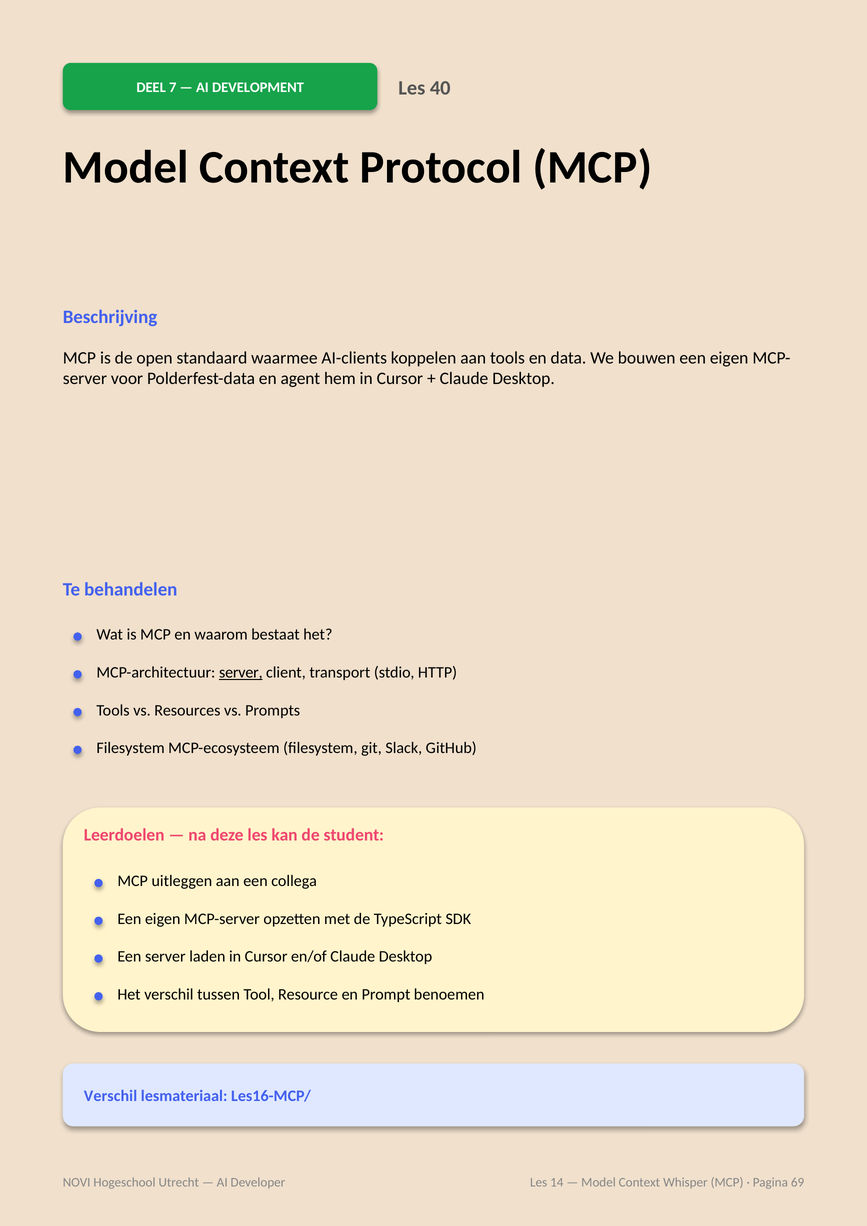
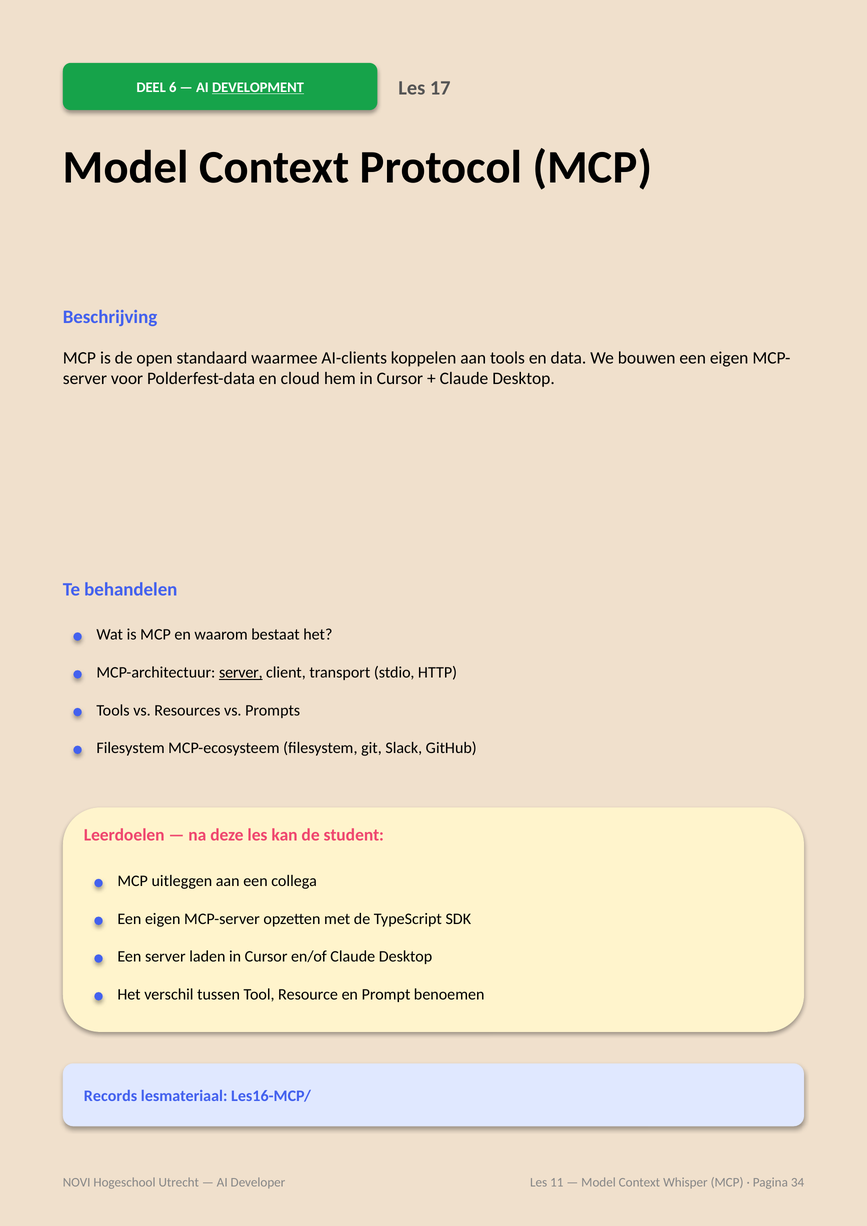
7: 7 -> 6 (173, 87)
DEVELOPMENT underline: none -> present (258, 87)
40: 40 -> 17 (440, 88)
agent: agent -> cloud (300, 379)
Verschil: Verschil -> Records (111, 1096)
14: 14 -> 11 (557, 1182)
69: 69 -> 34 (798, 1182)
